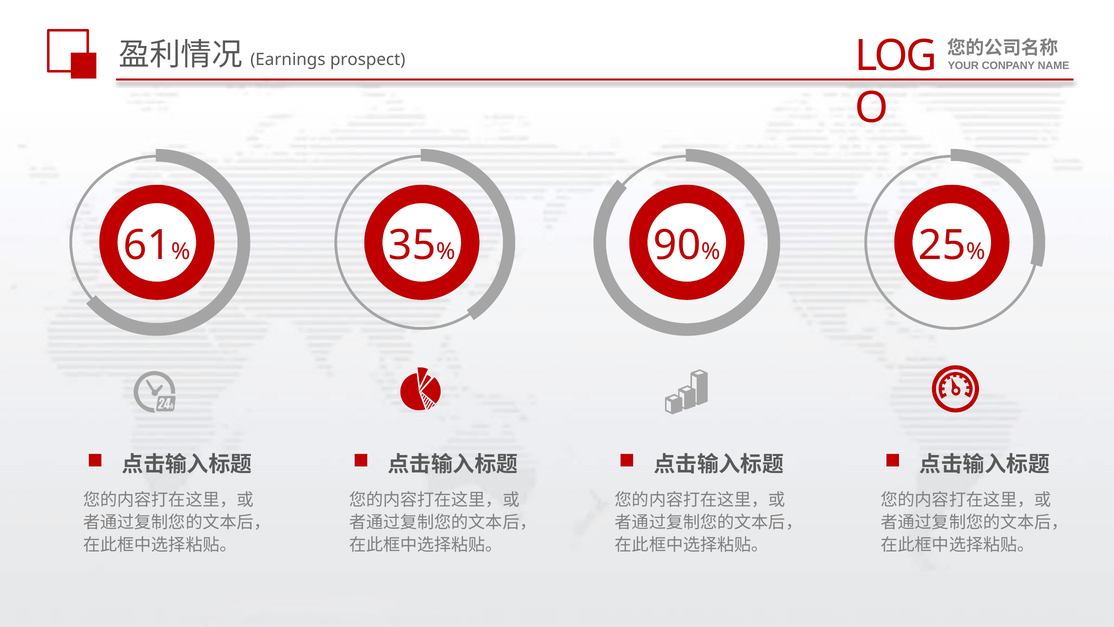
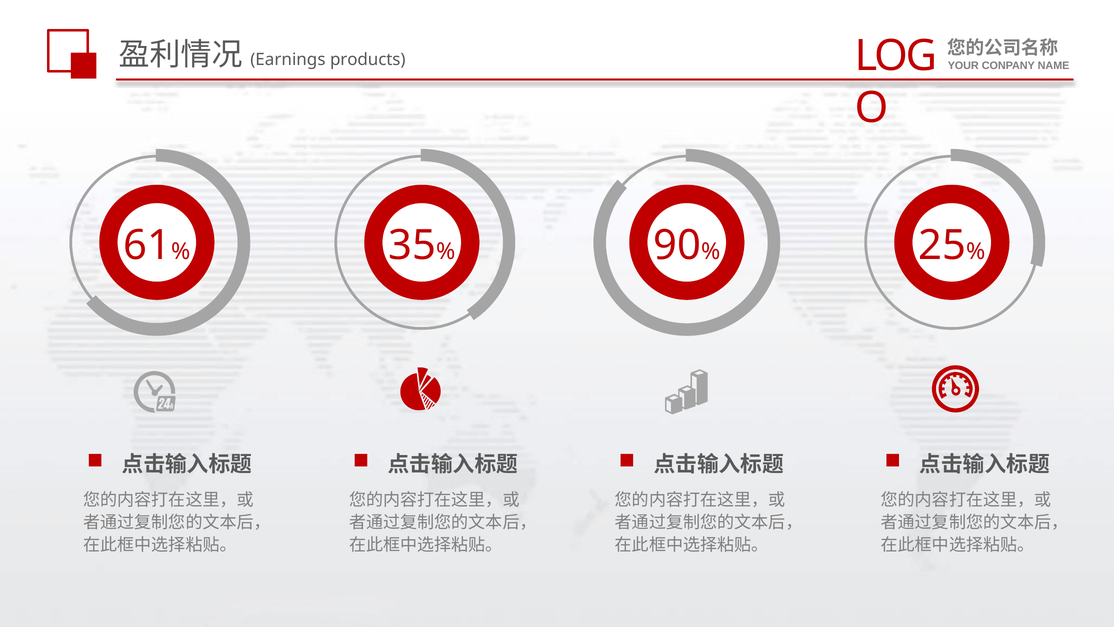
prospect: prospect -> products (368, 59)
